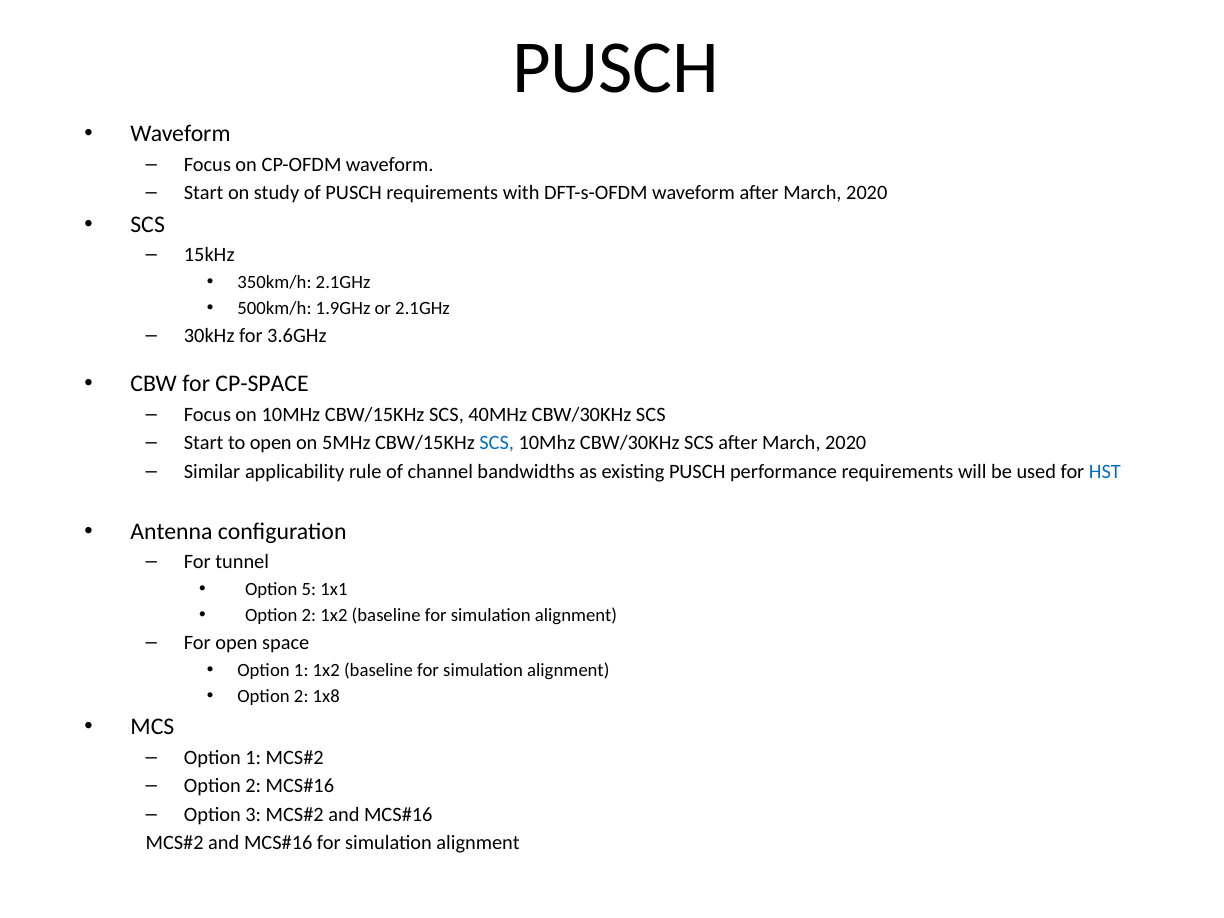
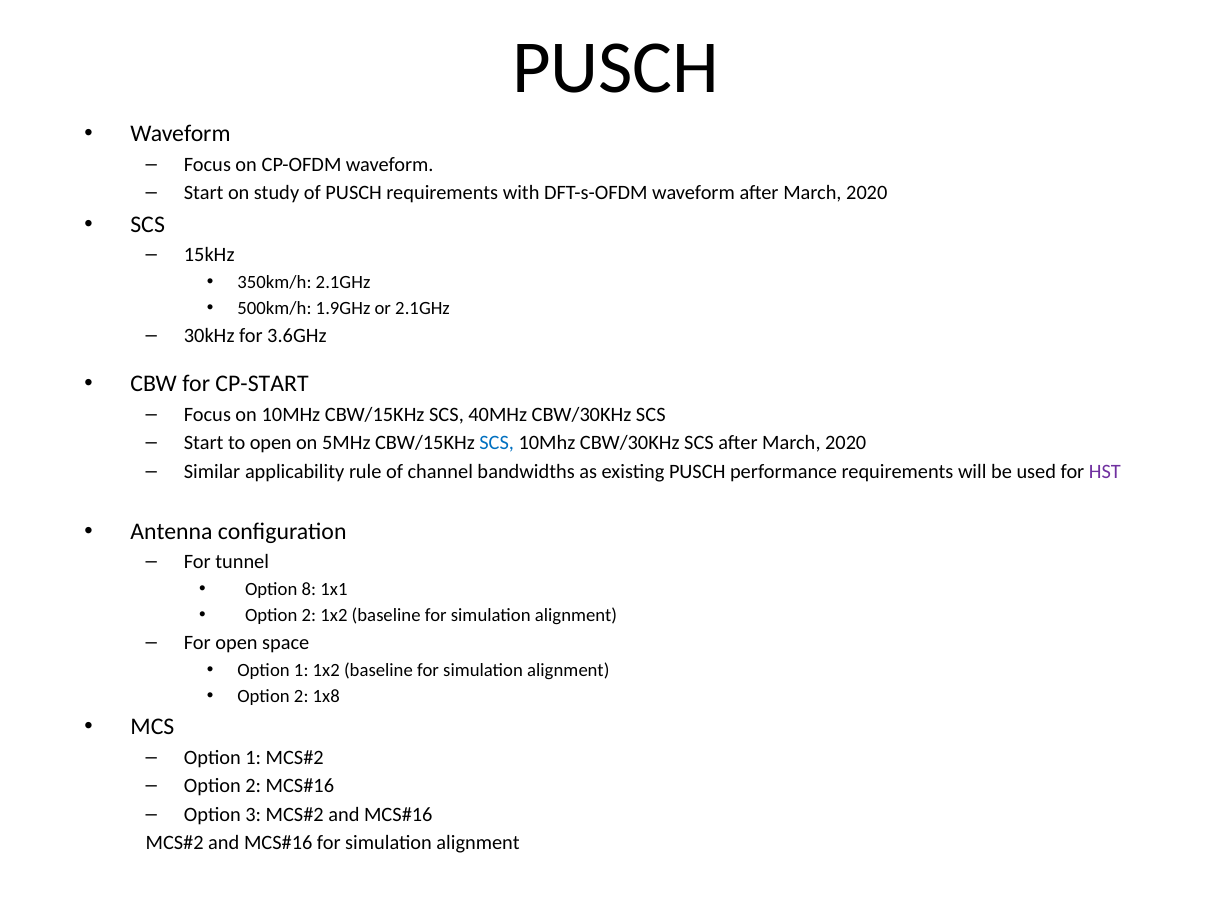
CP-SPACE: CP-SPACE -> CP-START (262, 384)
HST colour: blue -> purple (1105, 472)
5: 5 -> 8 (309, 589)
